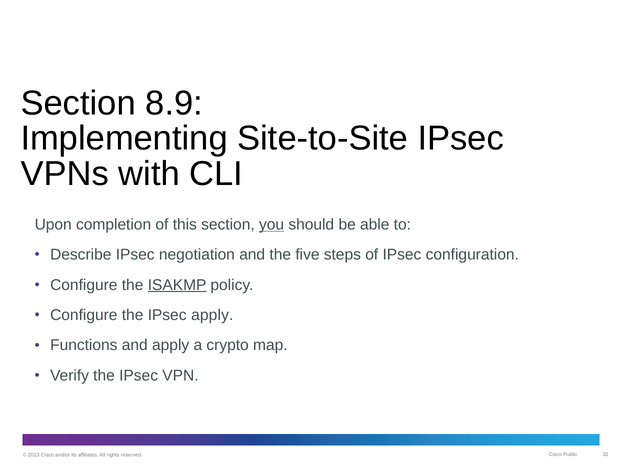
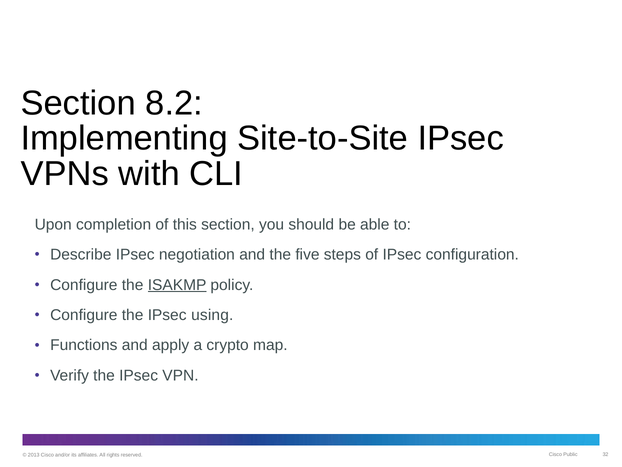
8.9: 8.9 -> 8.2 (174, 103)
you underline: present -> none (272, 224)
IPsec apply: apply -> using (212, 315)
